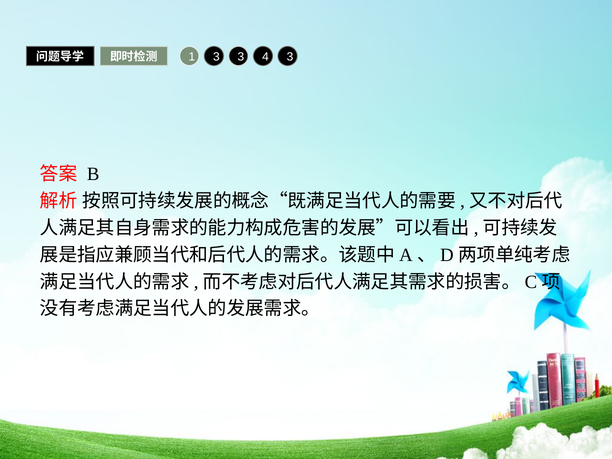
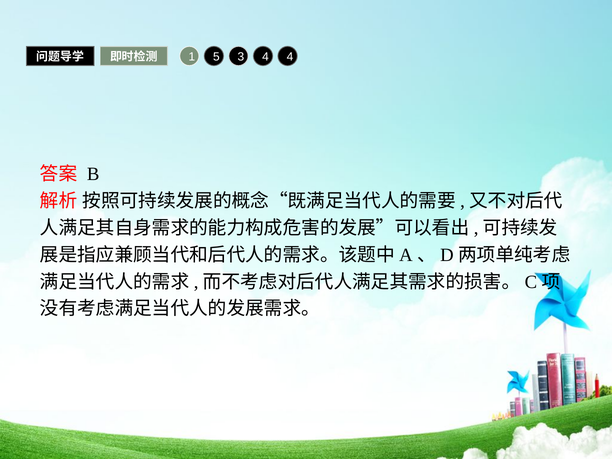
1 3: 3 -> 5 (216, 57)
4 3: 3 -> 4 (290, 57)
